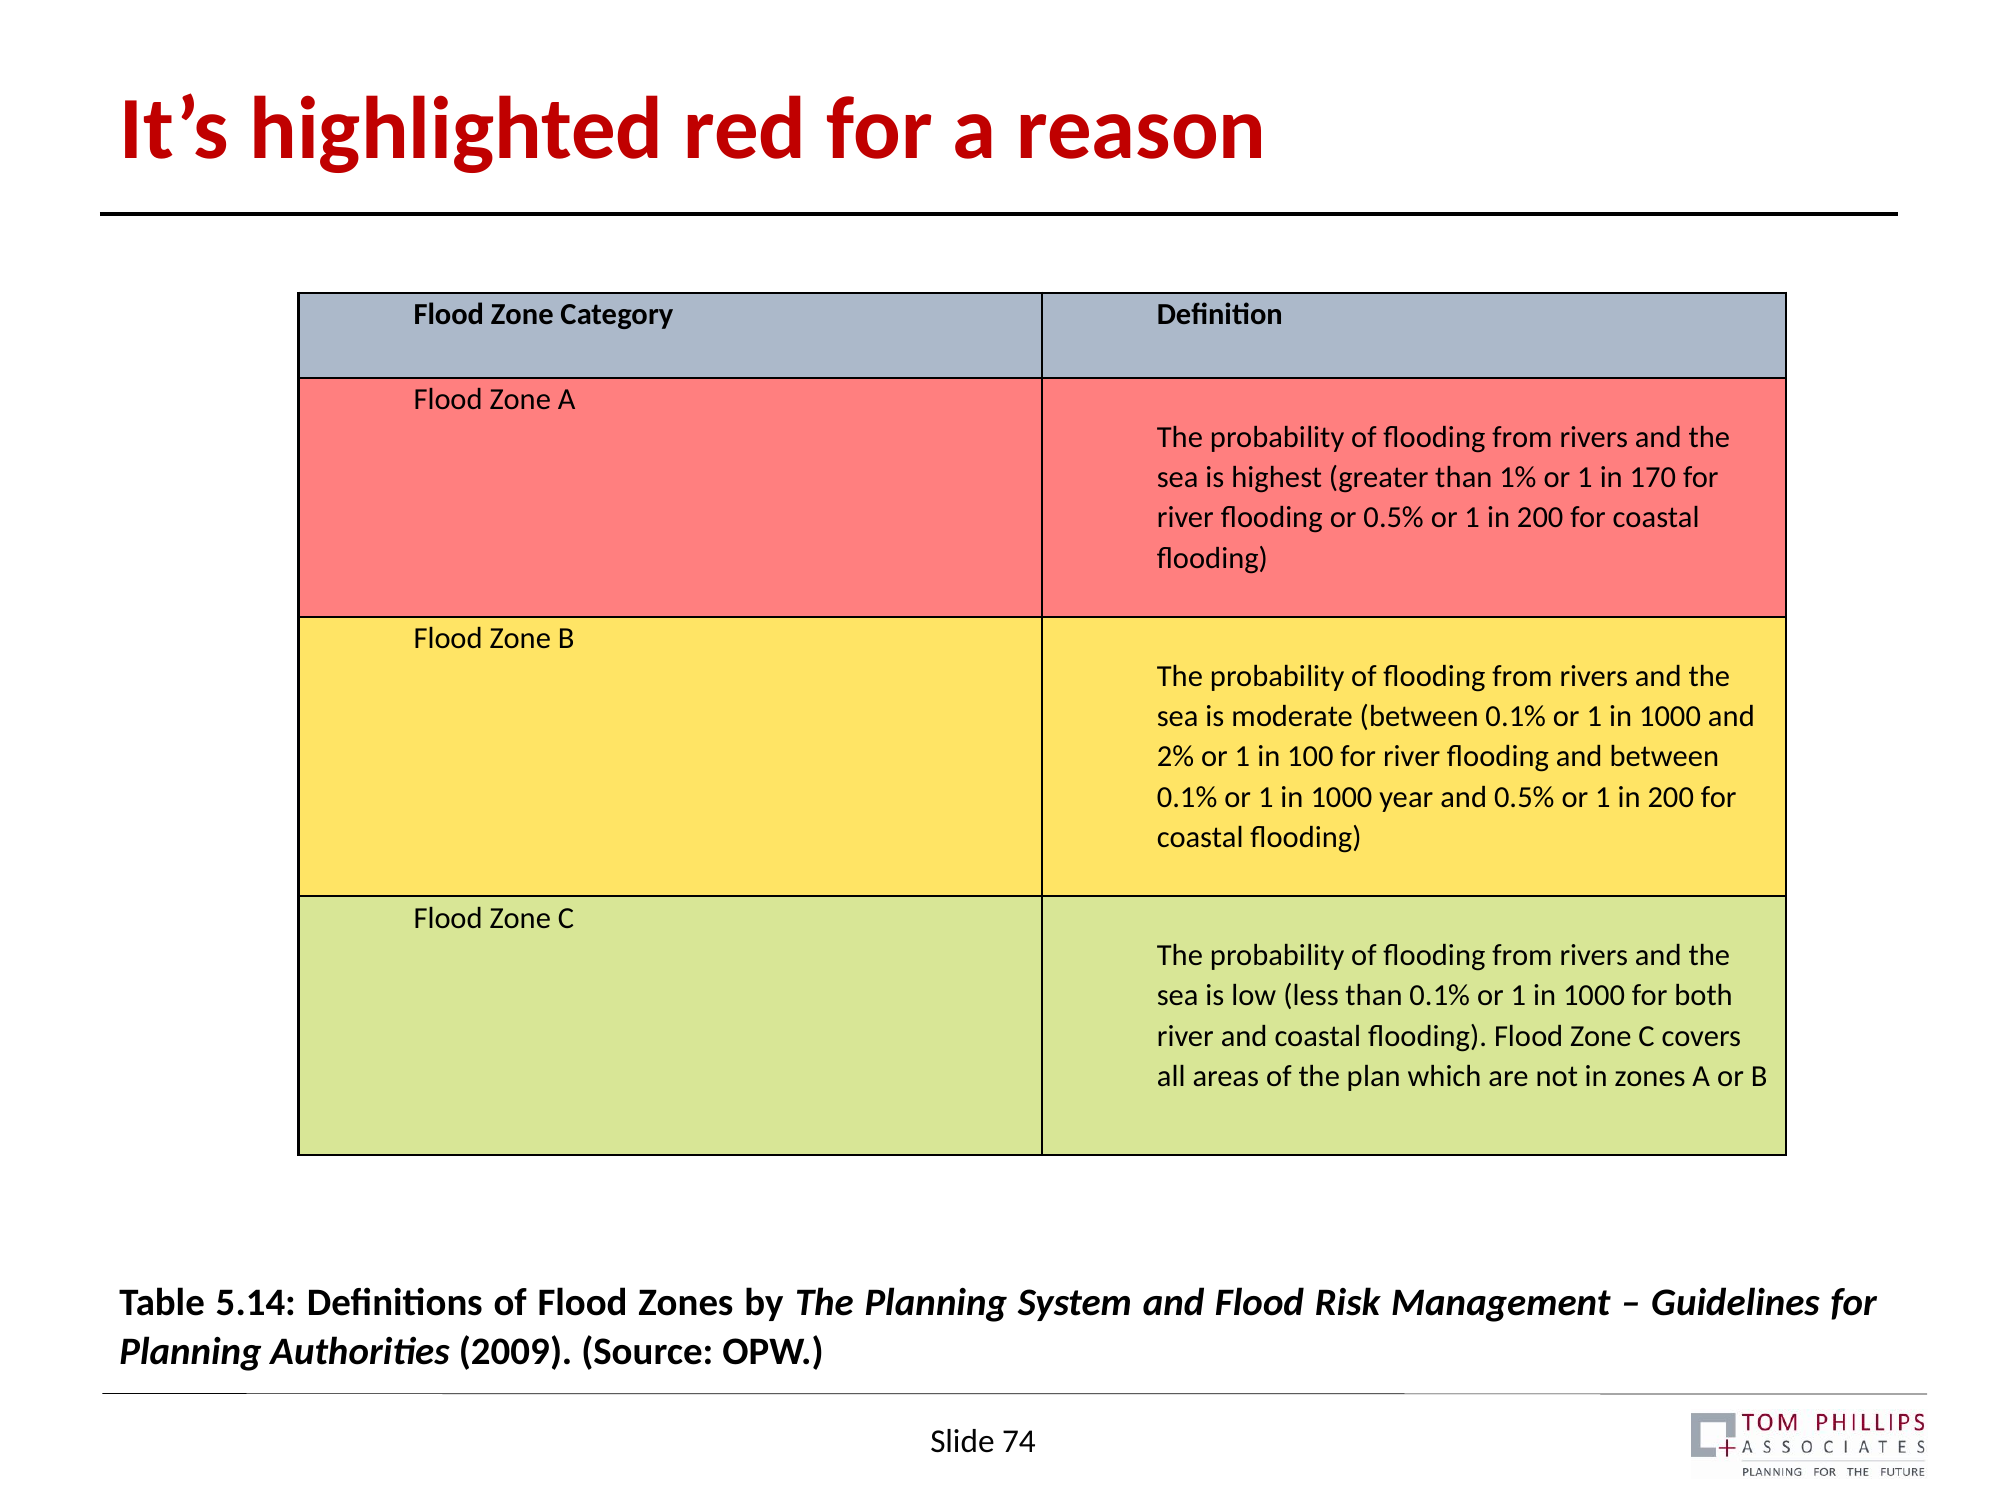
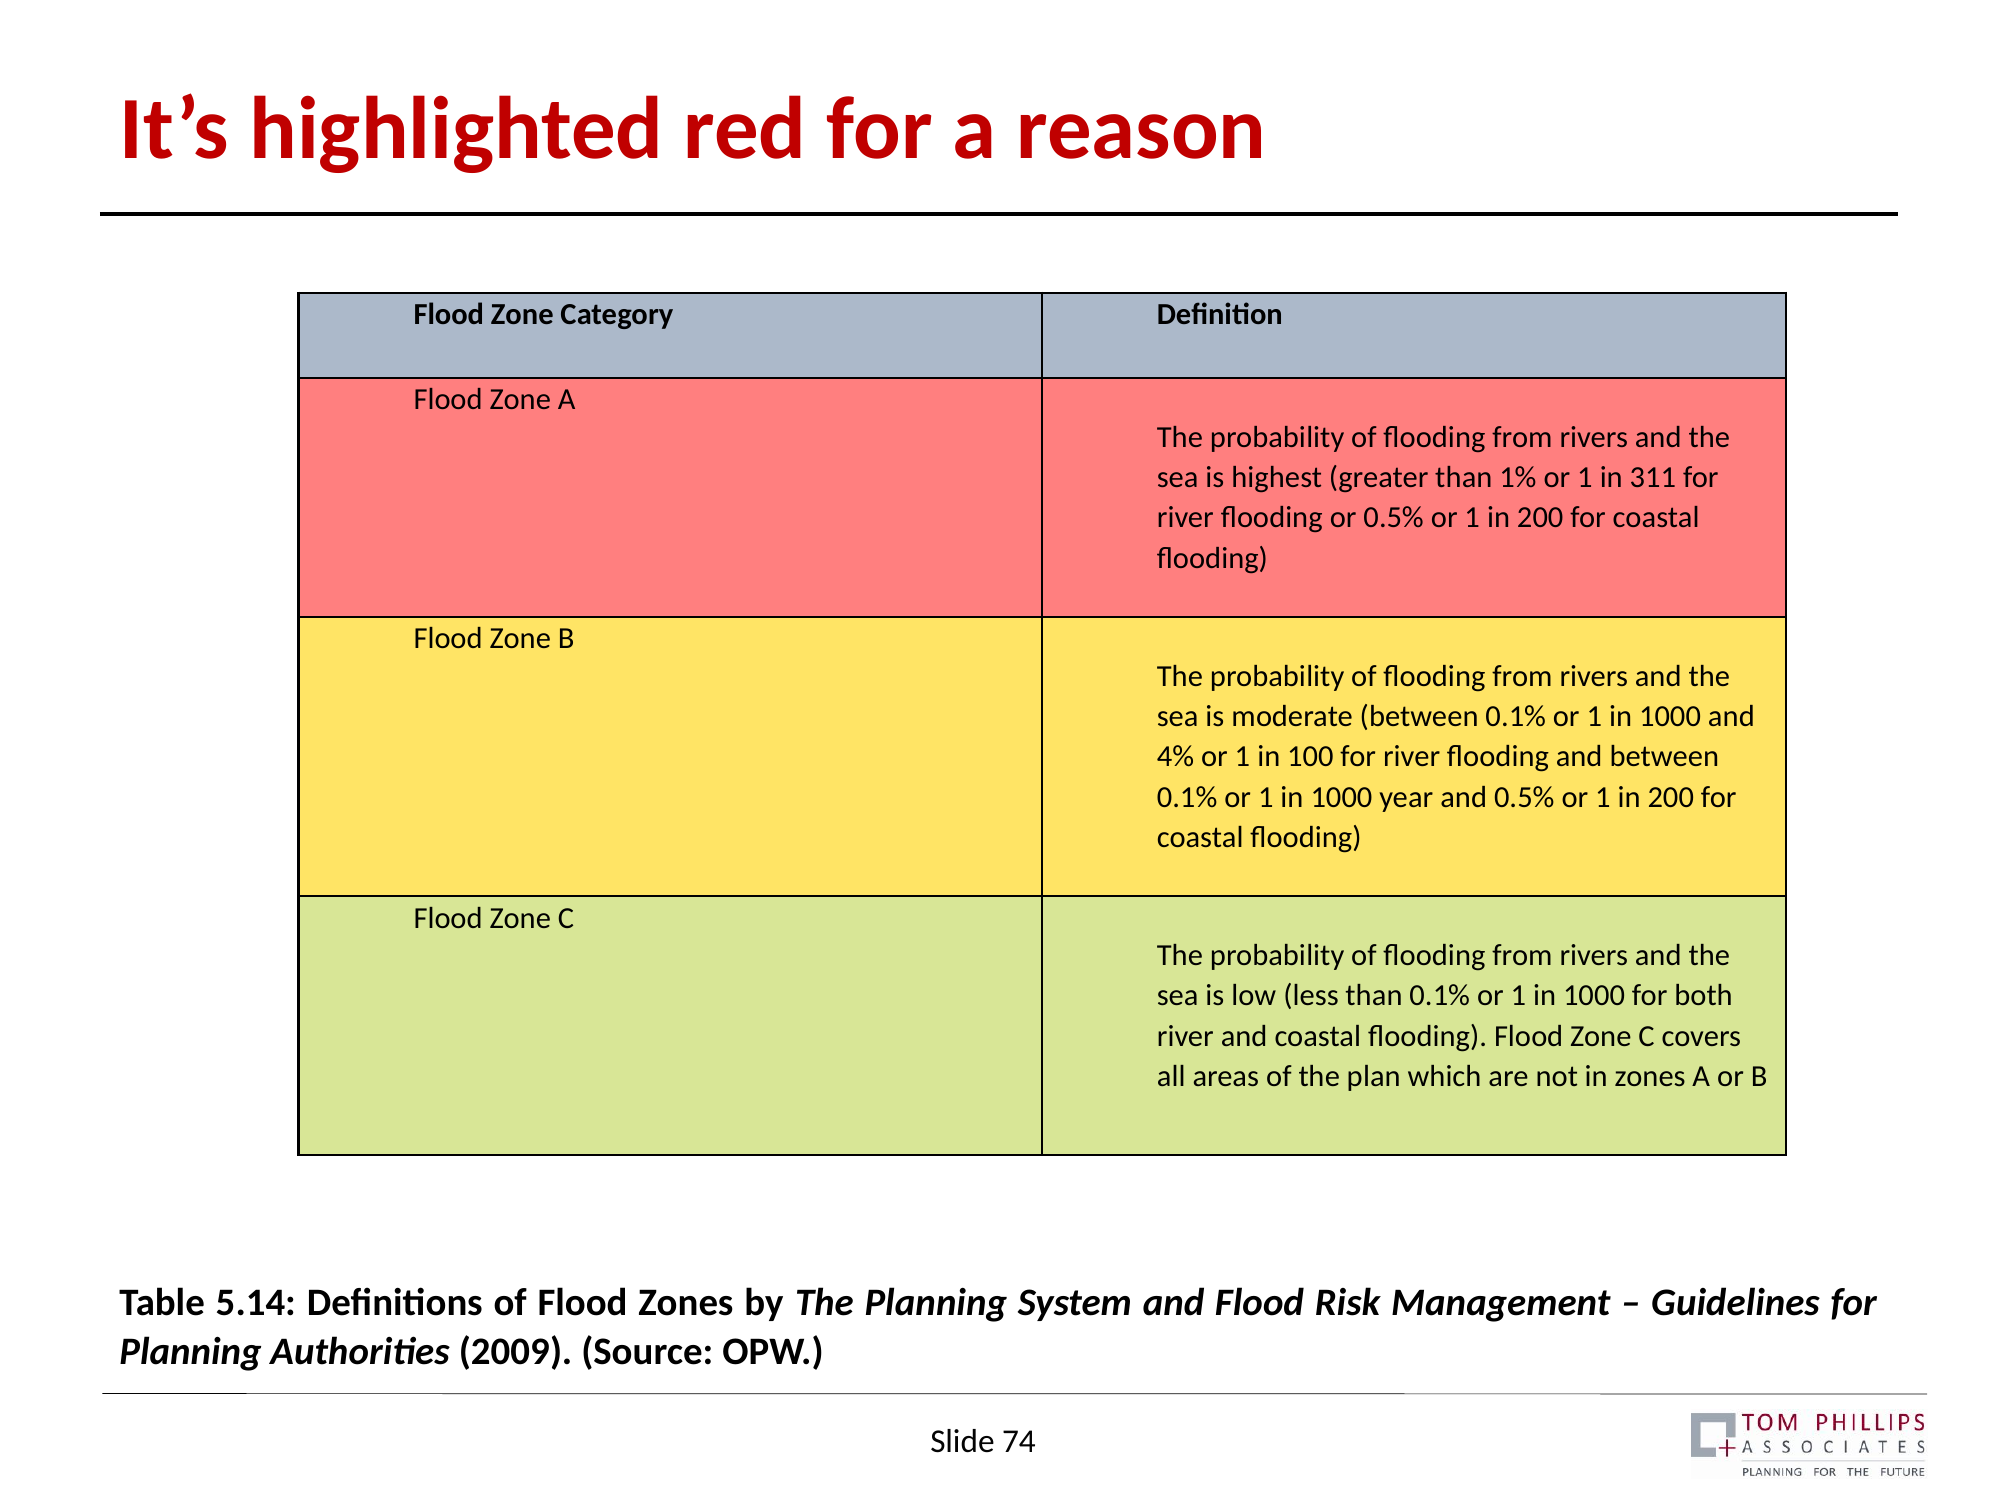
170: 170 -> 311 (1653, 478)
2%: 2% -> 4% (1176, 757)
